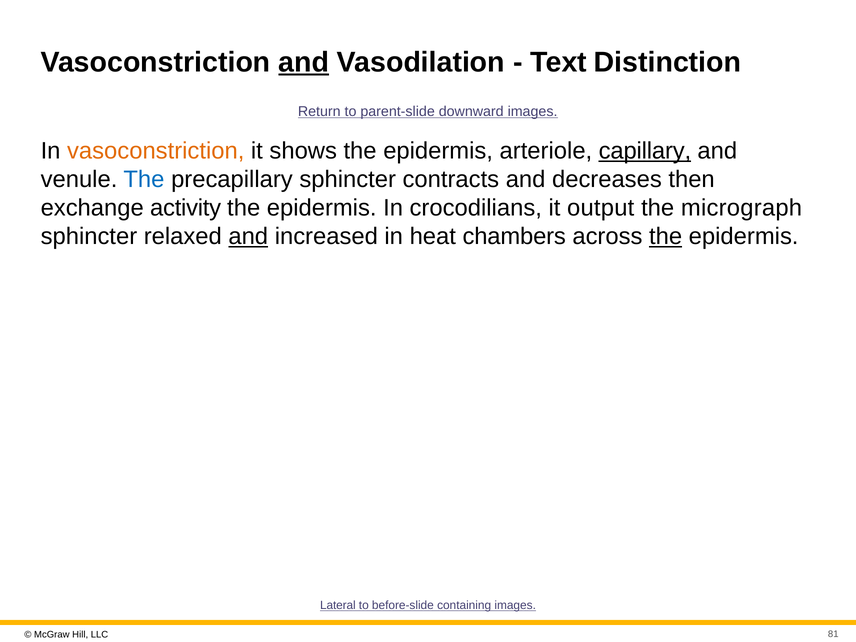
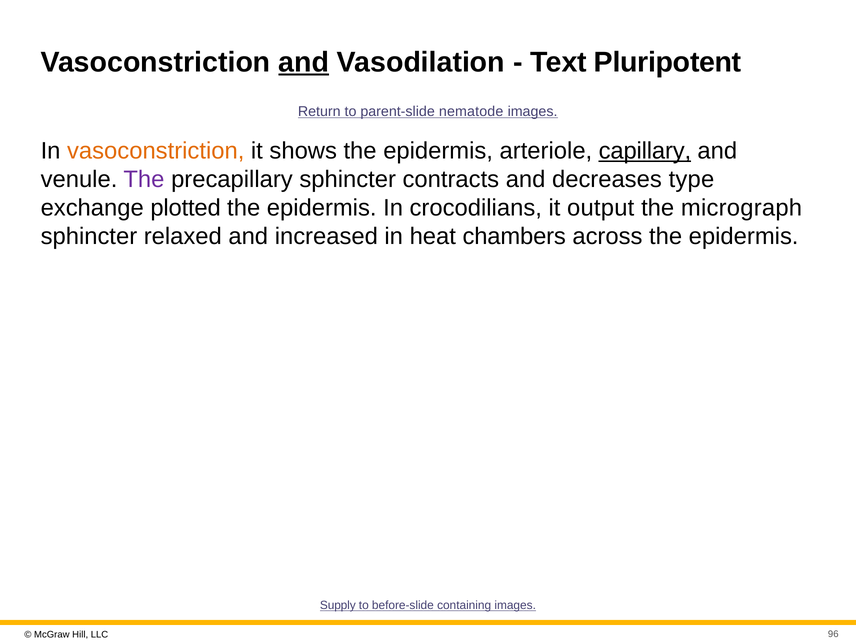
Distinction: Distinction -> Pluripotent (668, 62)
downward: downward -> nematode (471, 111)
The colour: blue -> purple (144, 180)
then: then -> type (691, 180)
activity: activity -> plotted (186, 208)
and underline: present -> none (248, 237)
the underline: present -> none (666, 237)
Lateral: Lateral -> Supply (338, 605)
81: 81 -> 96 (833, 634)
